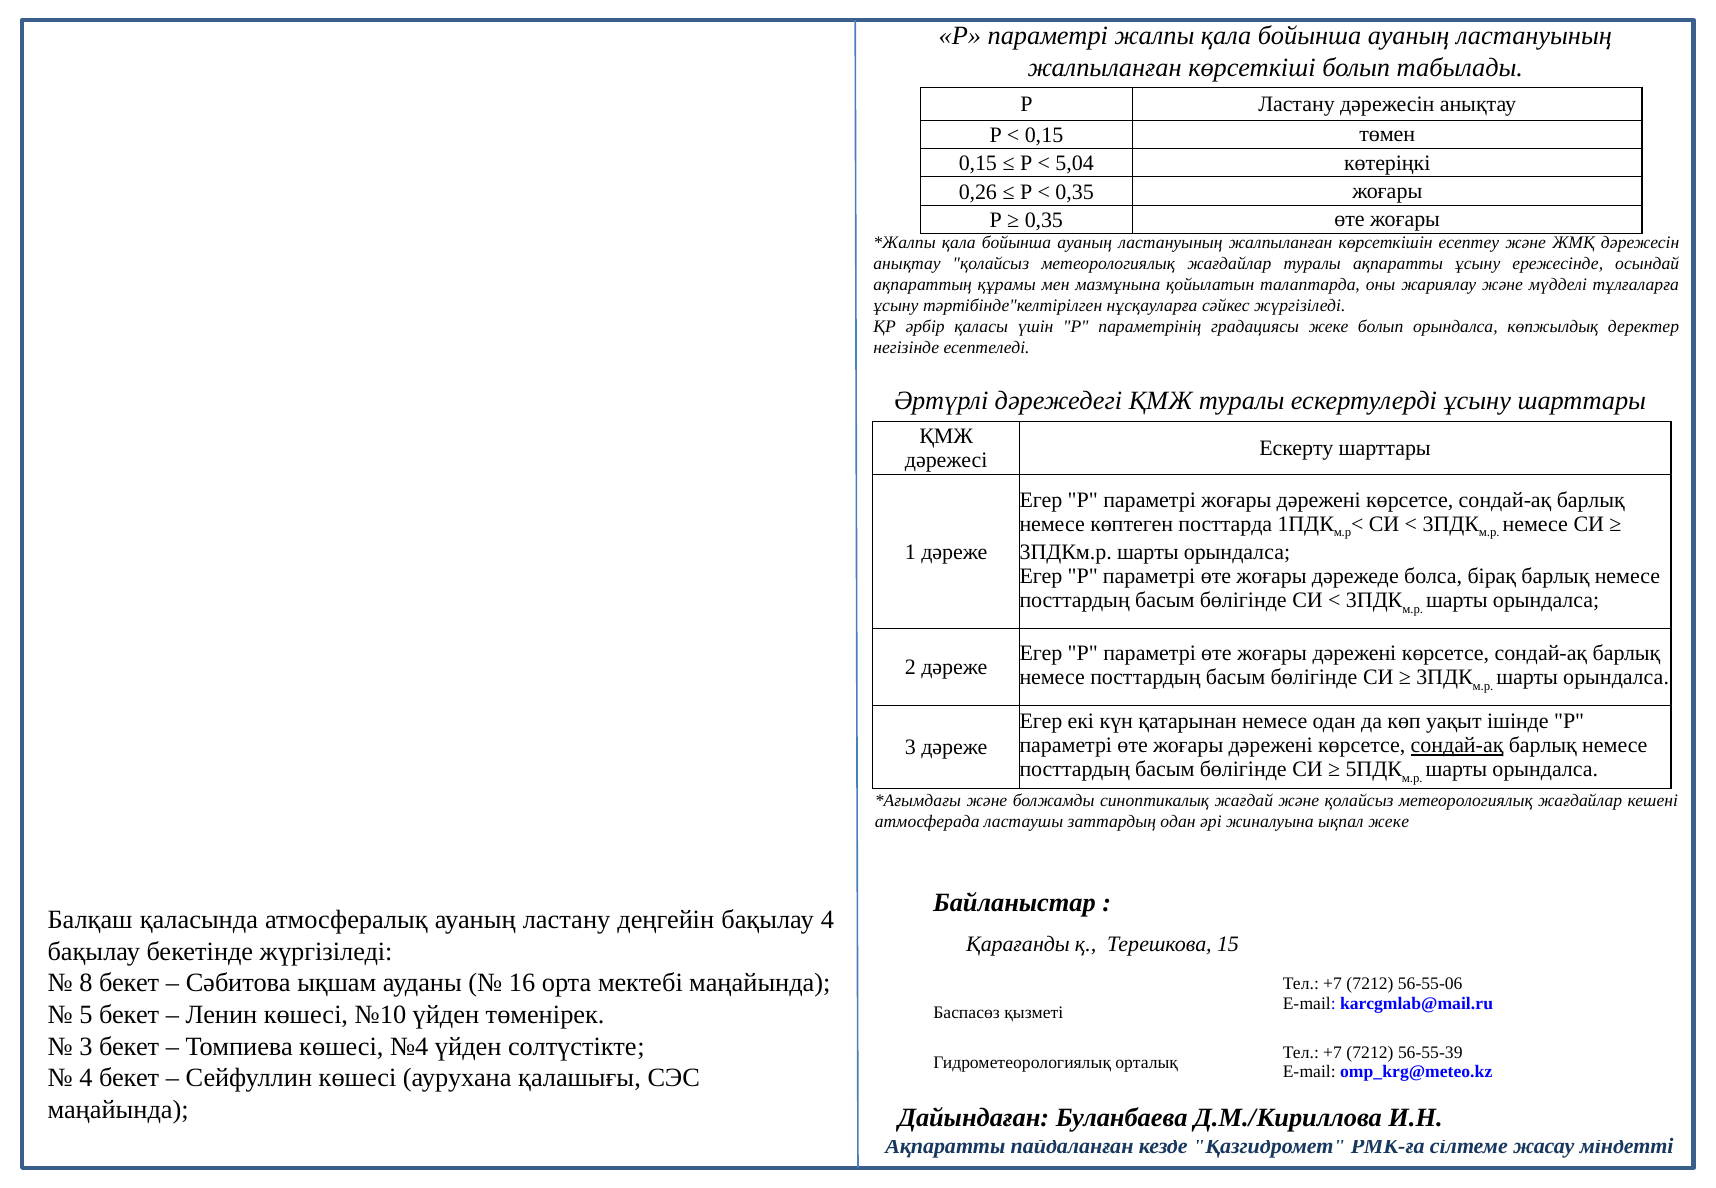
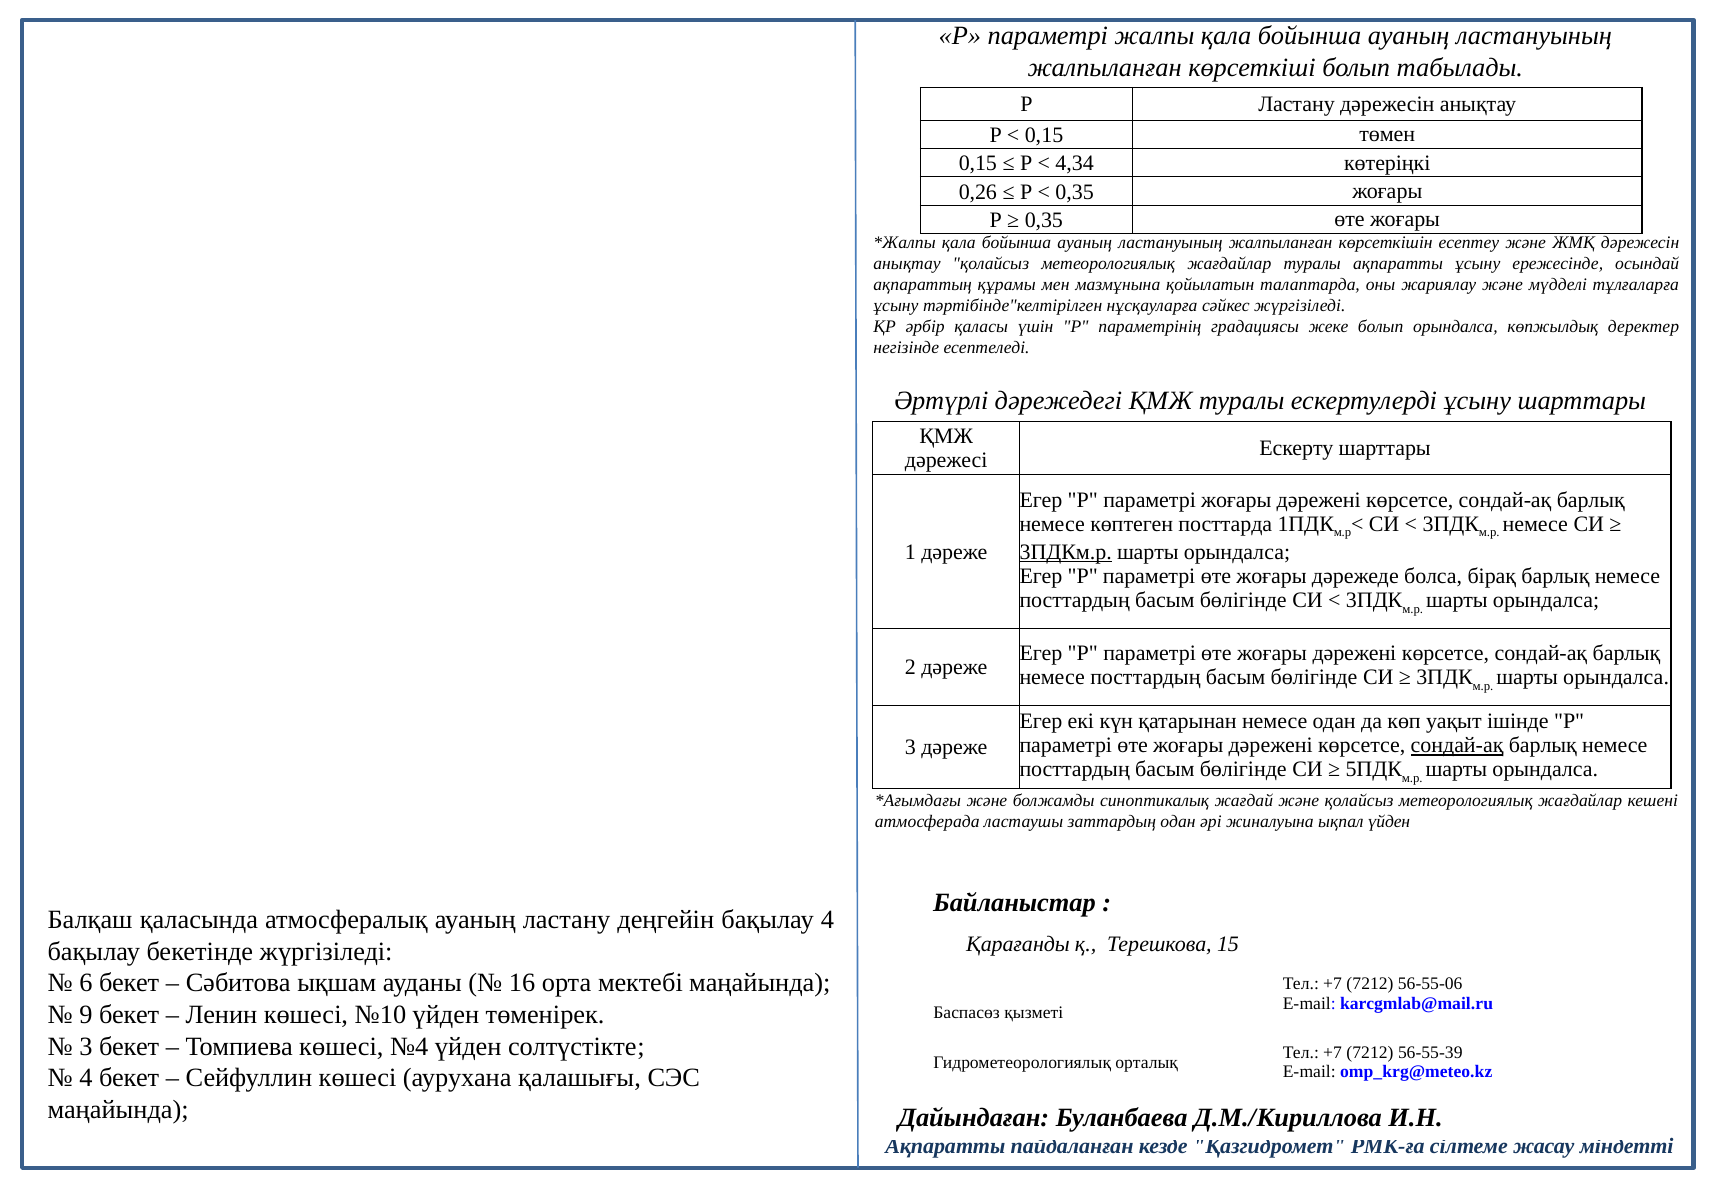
5,04: 5,04 -> 4,34 (1075, 164)
3ПДКм.р underline: none -> present (1066, 552)
ықпал жеке: жеке -> үйден (1389, 822)
8: 8 -> 6 (86, 983)
5: 5 -> 9 (86, 1015)
